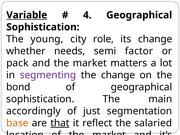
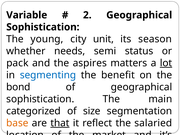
Variable underline: present -> none (27, 15)
4: 4 -> 2 (87, 15)
role: role -> unit (103, 39)
its change: change -> season (155, 39)
factor: factor -> status (139, 51)
and the market: market -> aspires (90, 63)
lot underline: none -> present (166, 63)
segmenting colour: purple -> blue (48, 75)
the change: change -> benefit (118, 75)
accordingly: accordingly -> categorized (33, 111)
just: just -> size (92, 111)
